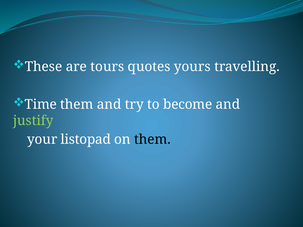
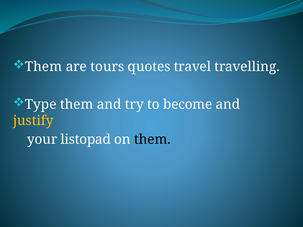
These: These -> Them (43, 67)
yours: yours -> travel (192, 67)
Time: Time -> Type (41, 105)
justify colour: light green -> yellow (33, 121)
